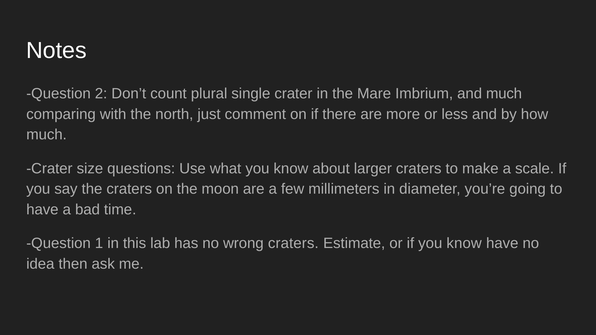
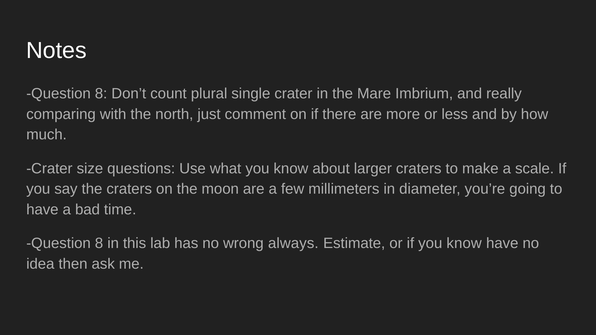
2: 2 -> 8 (101, 94)
and much: much -> really (504, 94)
1: 1 -> 8 (99, 244)
wrong craters: craters -> always (293, 244)
